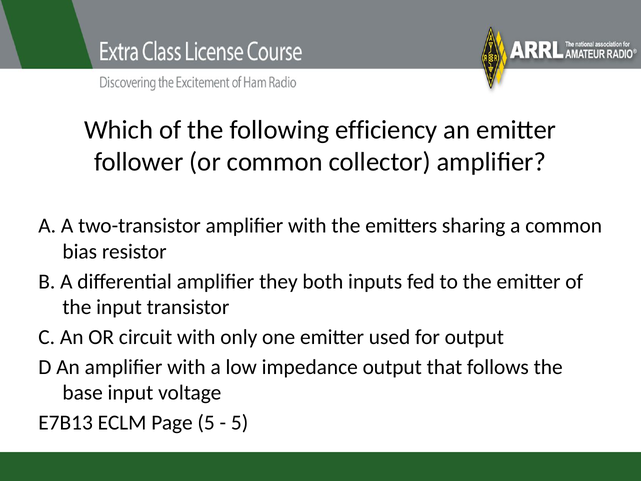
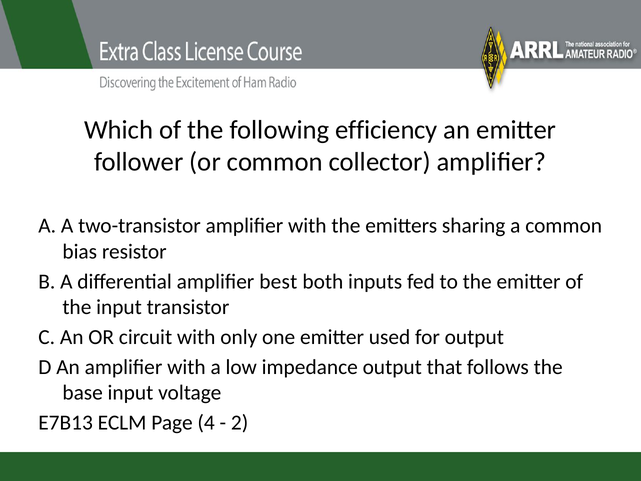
they: they -> best (278, 281)
Page 5: 5 -> 4 (206, 422)
5: 5 -> 2 (240, 422)
